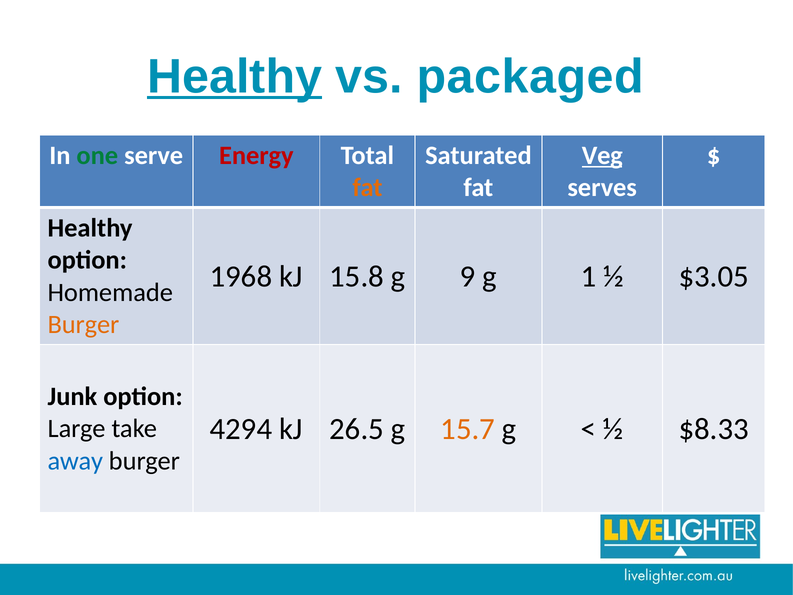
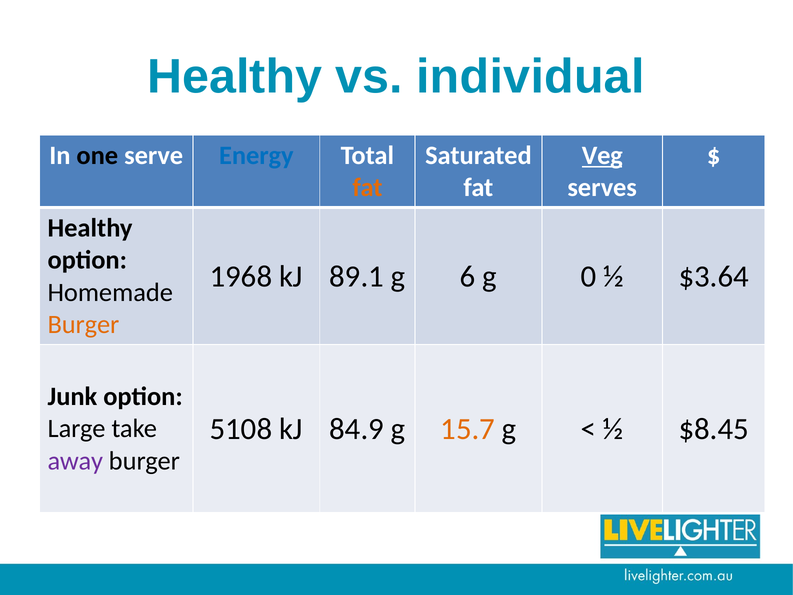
Healthy underline: present -> none (235, 77)
packaged: packaged -> individual (530, 77)
one colour: green -> black (97, 155)
Energy colour: red -> blue (256, 155)
15.8: 15.8 -> 89.1 (357, 276)
9: 9 -> 6 (468, 276)
1: 1 -> 0 (588, 276)
$3.05: $3.05 -> $3.64 (714, 276)
4294: 4294 -> 5108 (241, 429)
26.5: 26.5 -> 84.9 (357, 429)
$8.33: $8.33 -> $8.45 (714, 429)
away colour: blue -> purple (75, 461)
